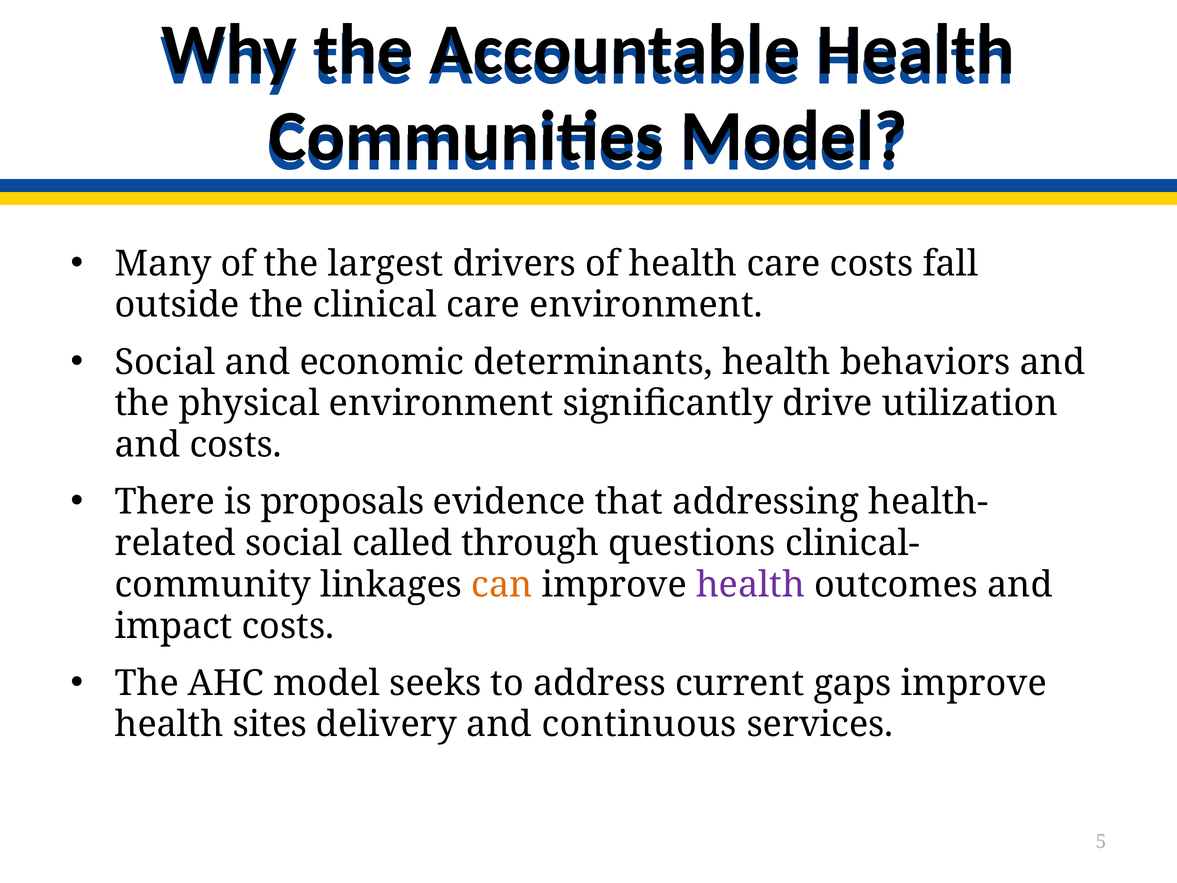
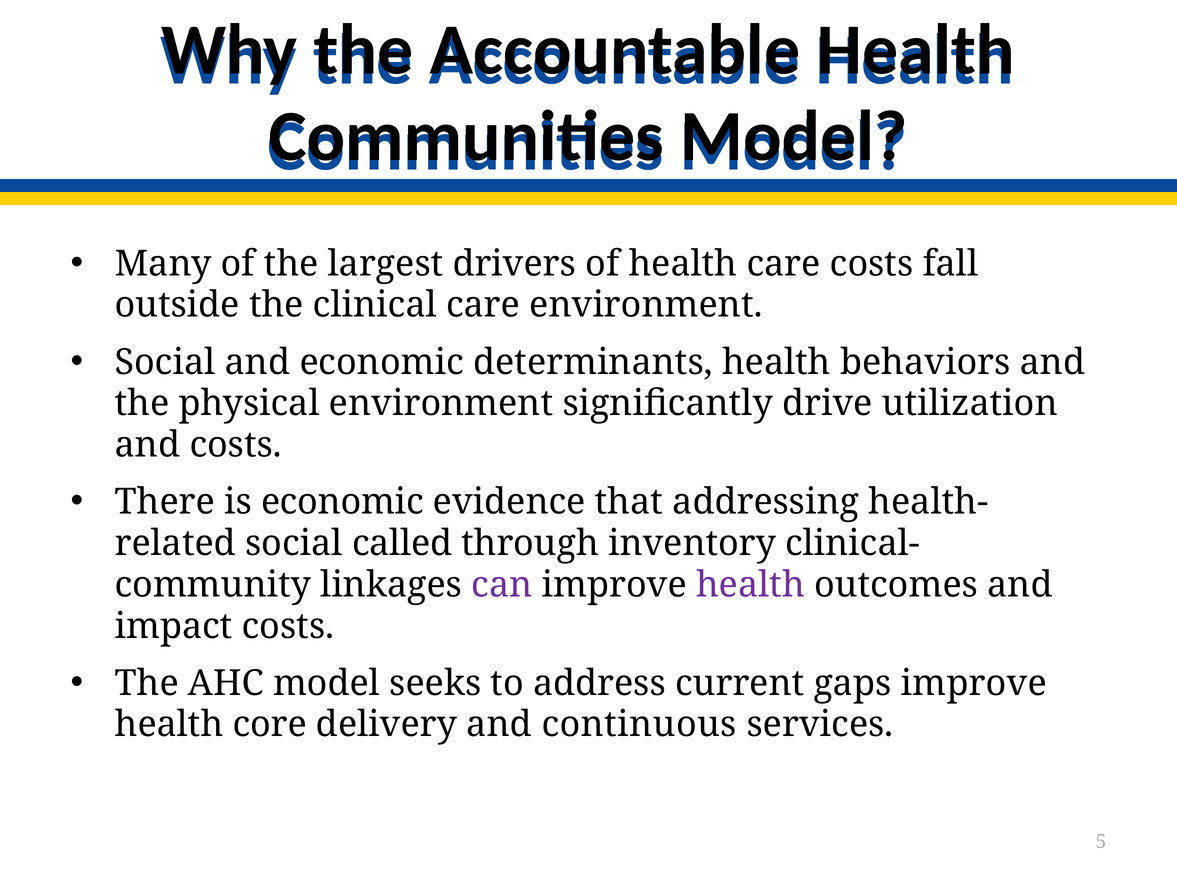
is proposals: proposals -> economic (342, 502)
questions: questions -> inventory (692, 543)
can colour: orange -> purple (502, 585)
sites: sites -> core (270, 724)
